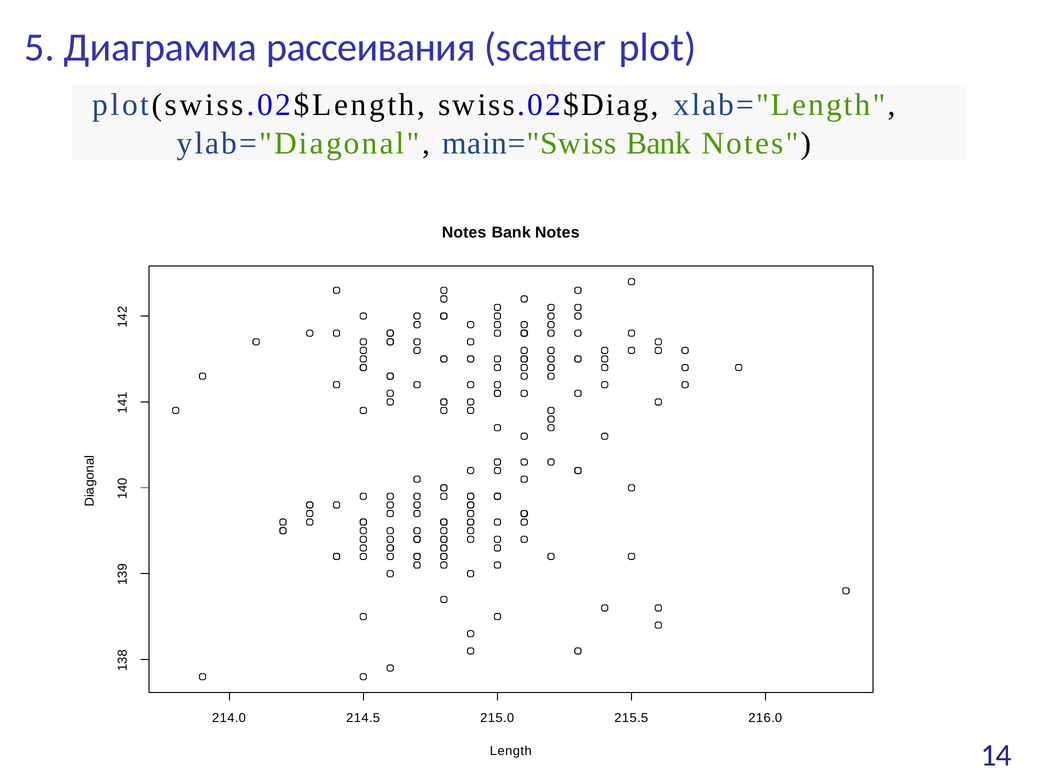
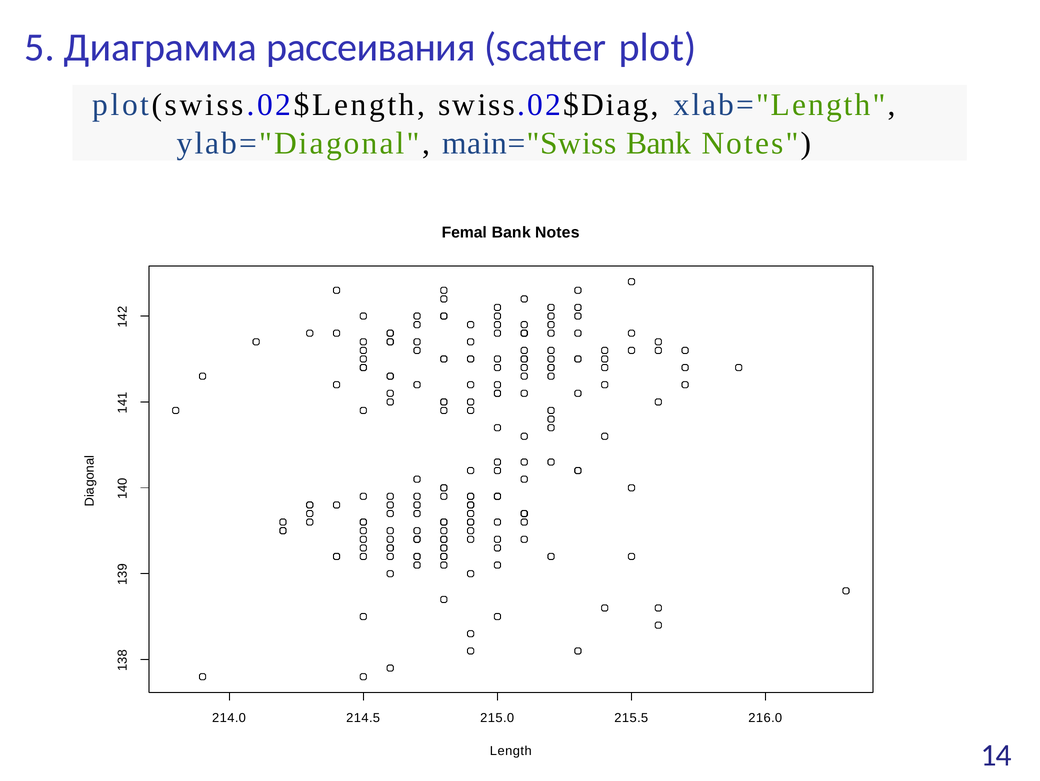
Notes: Notes -> Femal (464, 233)
